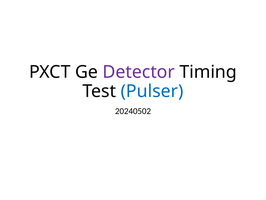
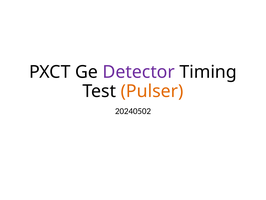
Pulser colour: blue -> orange (152, 91)
